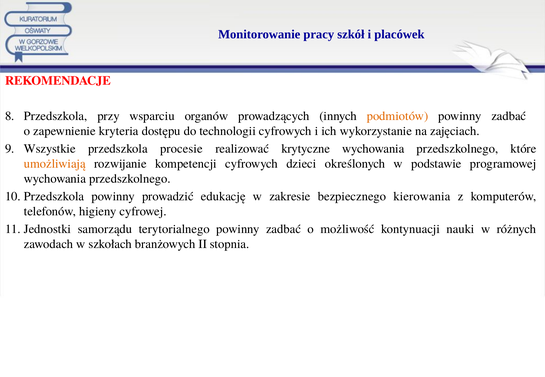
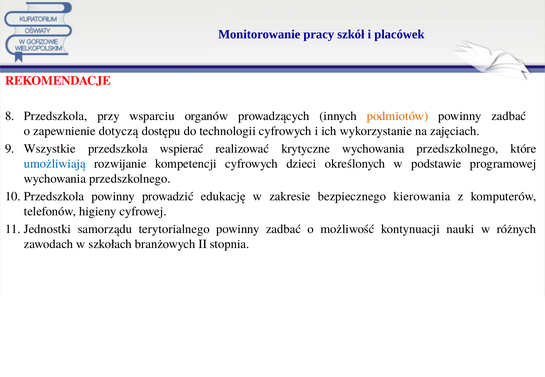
kryteria: kryteria -> dotyczą (119, 131)
procesie: procesie -> wspierać (182, 149)
umożliwiają colour: orange -> blue (55, 164)
